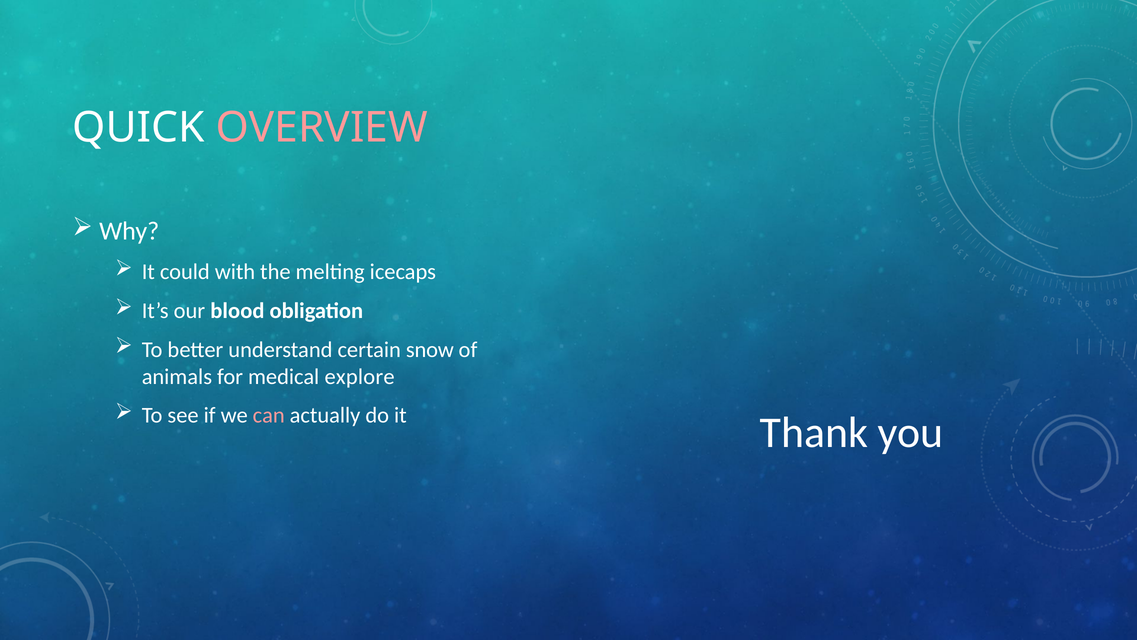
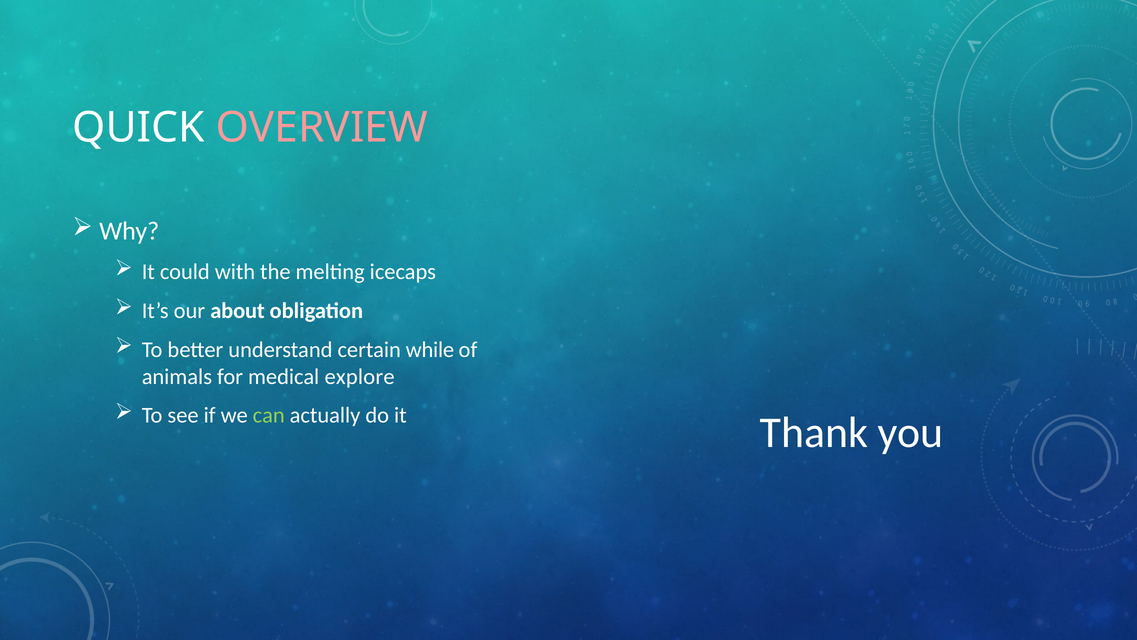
blood: blood -> about (238, 311)
snow: snow -> while (430, 349)
can colour: pink -> light green (269, 415)
